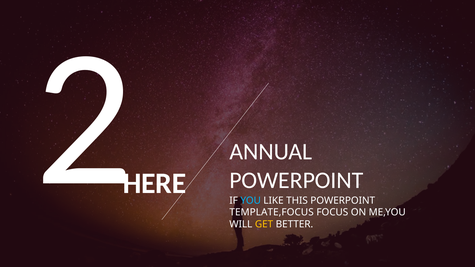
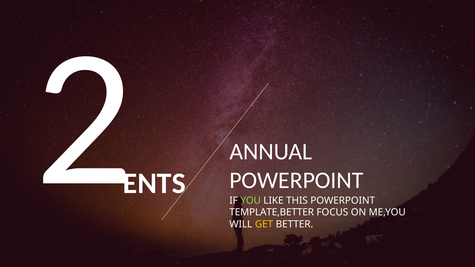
HERE: HERE -> ENTS (154, 184)
YOU colour: light blue -> light green (251, 201)
TEMPLATE,FOCUS: TEMPLATE,FOCUS -> TEMPLATE,BETTER (272, 212)
